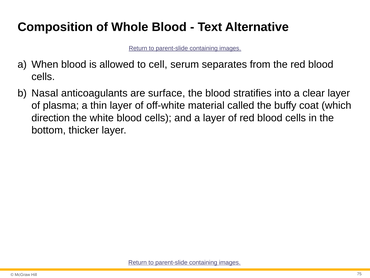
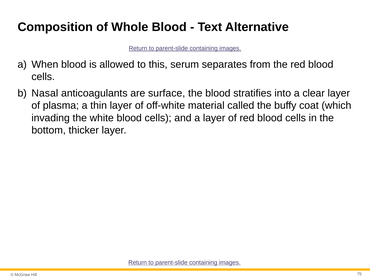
cell: cell -> this (158, 64)
direction: direction -> invading (51, 118)
